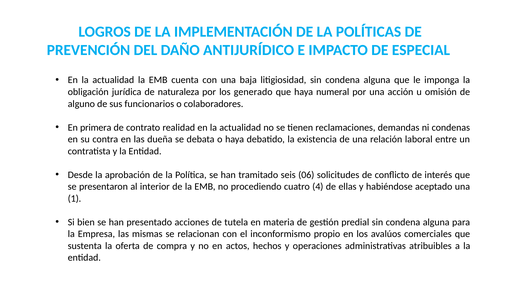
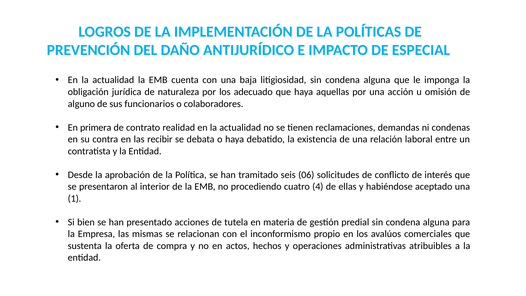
generado: generado -> adecuado (253, 92)
numeral: numeral -> aquellas (333, 92)
dueña: dueña -> recibir (160, 139)
